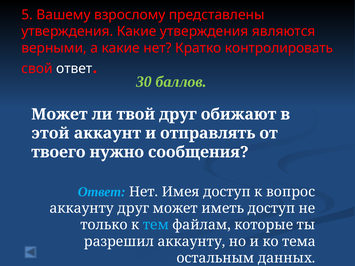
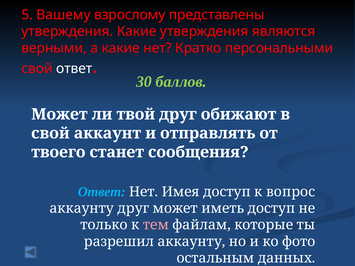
контролировать: контролировать -> персональными (279, 48)
этой: этой -> свой (50, 133)
нужно: нужно -> станет (117, 152)
тем colour: light blue -> pink (156, 225)
тема: тема -> фото (299, 242)
